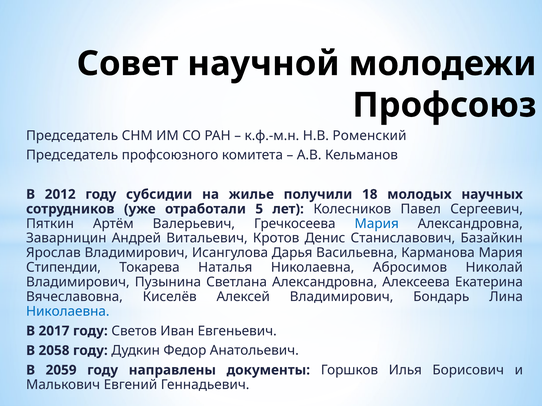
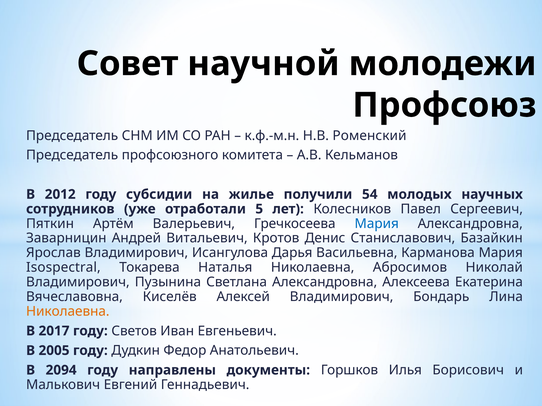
18: 18 -> 54 (370, 195)
Стипендии: Стипендии -> Isospectral (63, 268)
Николаевна colour: blue -> orange (68, 312)
2058: 2058 -> 2005 (54, 351)
2059: 2059 -> 2094 (61, 371)
